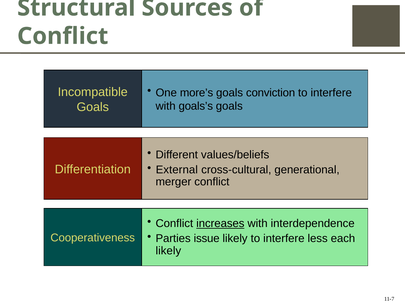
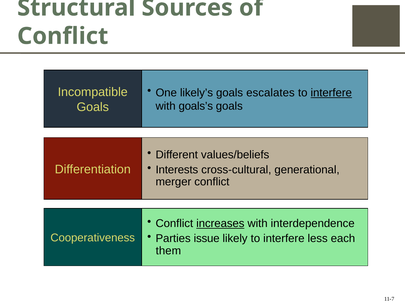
more’s: more’s -> likely’s (197, 93)
conviction: conviction -> escalates (270, 93)
interfere underline: none -> present (331, 93)
External: External -> Interests (177, 170)
likely: likely -> them (168, 250)
